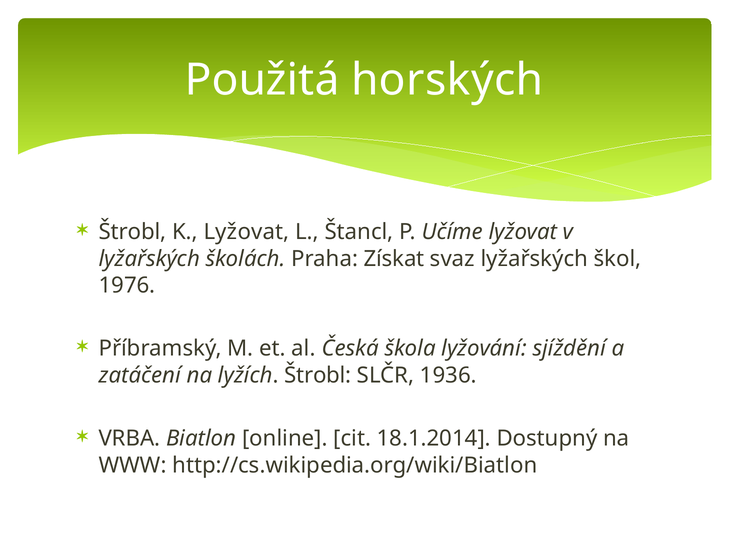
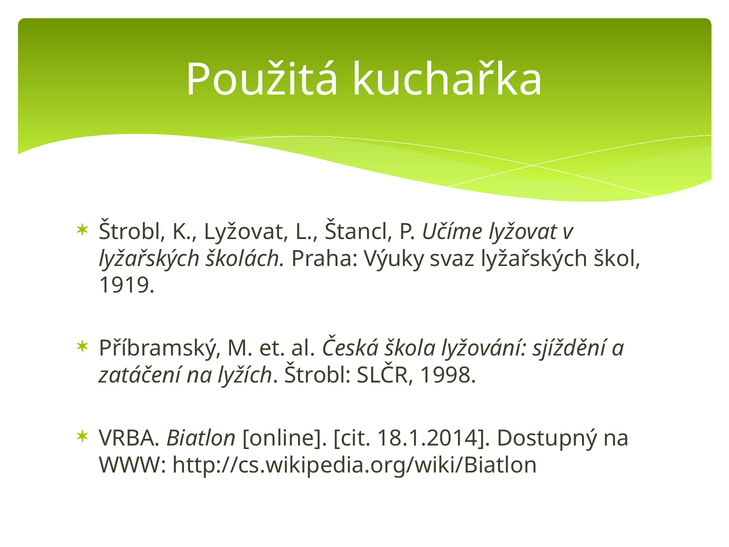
horských: horských -> kuchařka (447, 80)
Získat: Získat -> Výuky (394, 259)
1976: 1976 -> 1919 (127, 285)
1936: 1936 -> 1998 (448, 375)
